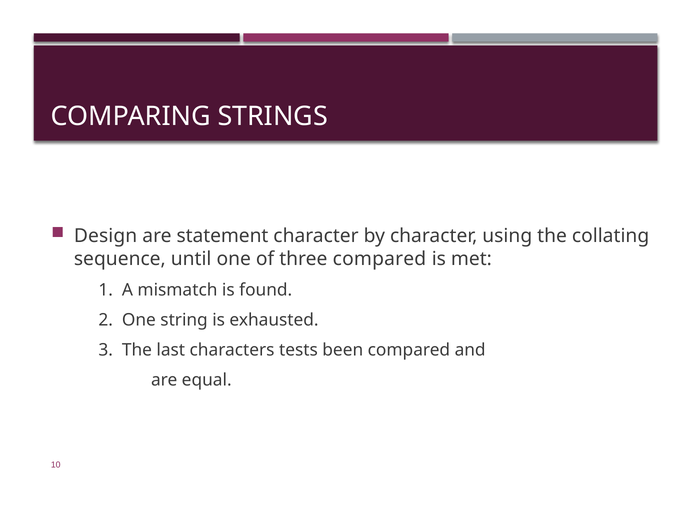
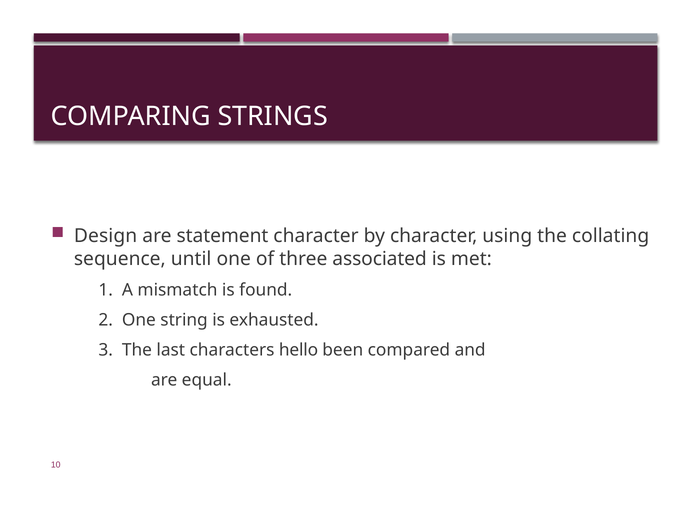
three compared: compared -> associated (380, 259)
tests: tests -> hello (299, 350)
